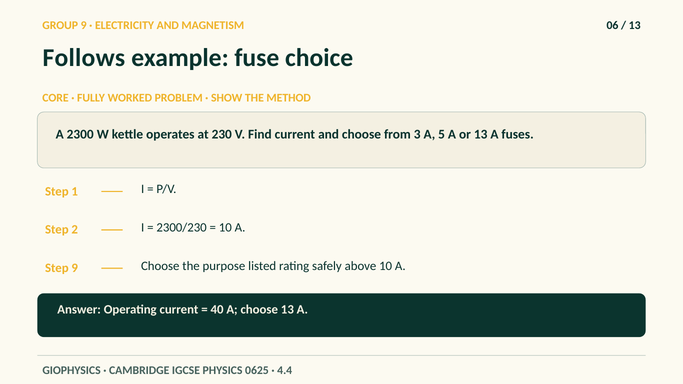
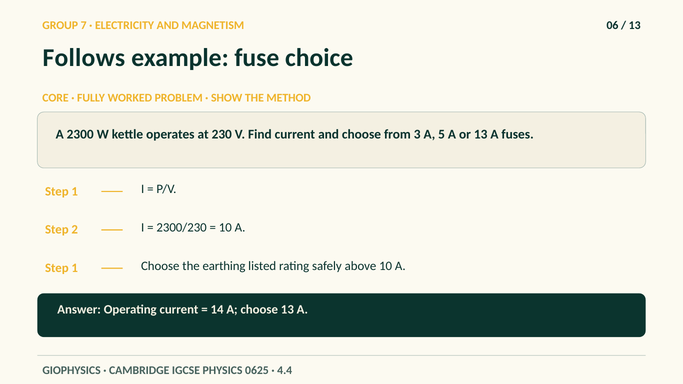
GROUP 9: 9 -> 7 (84, 25)
9: 9 -> 1 (75, 268)
purpose: purpose -> earthing (224, 266)
40: 40 -> 14 (217, 310)
